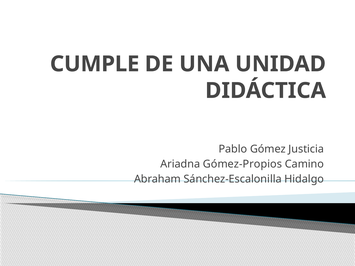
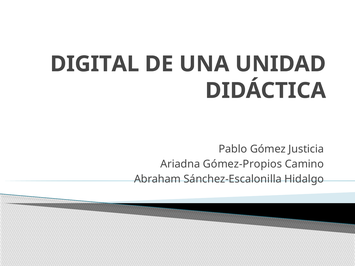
CUMPLE: CUMPLE -> DIGITAL (95, 64)
